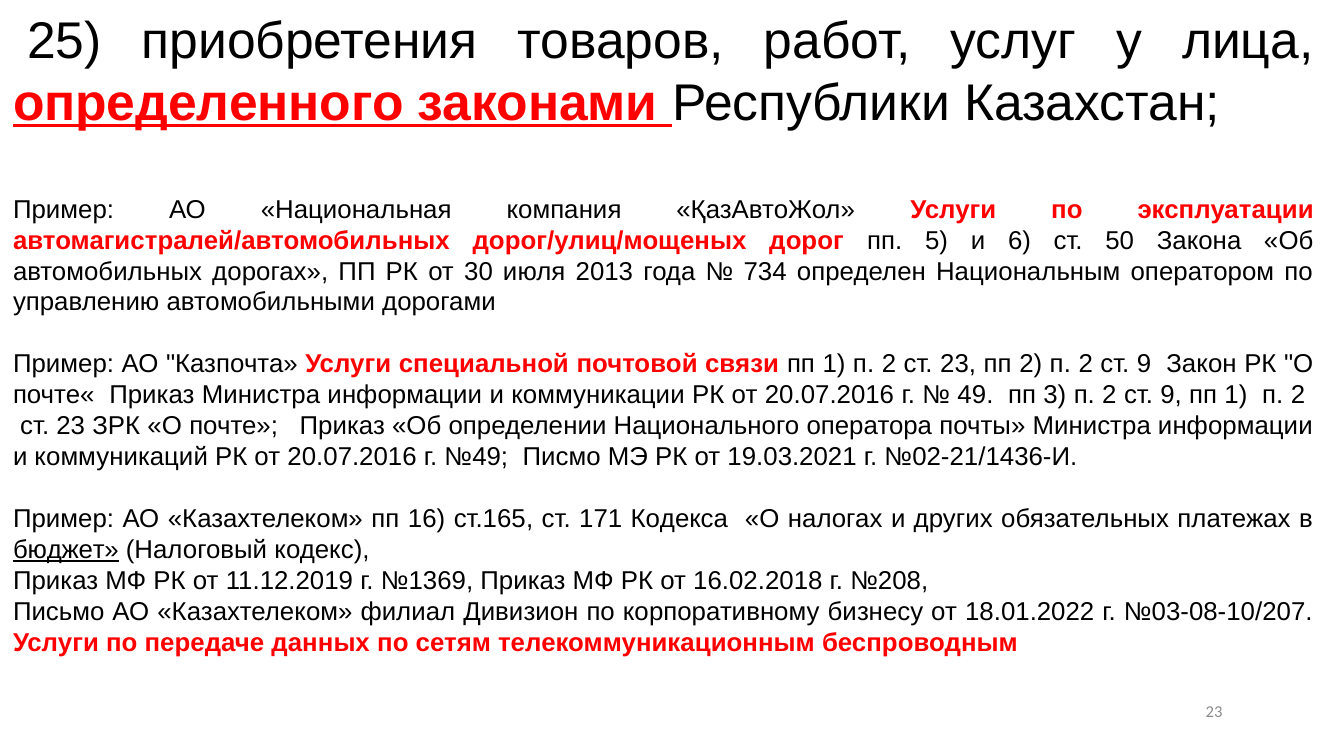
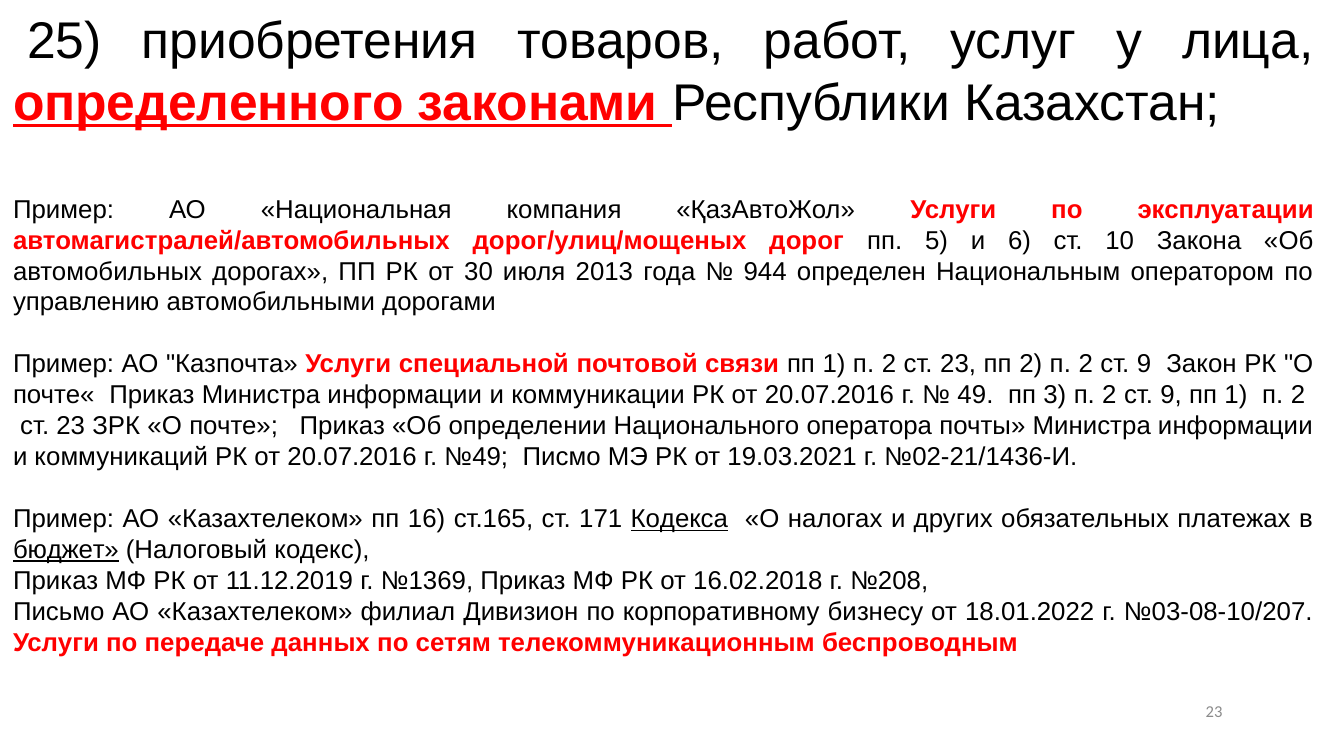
50: 50 -> 10 (1120, 241)
734: 734 -> 944 (765, 272)
Кодекса underline: none -> present (679, 520)
